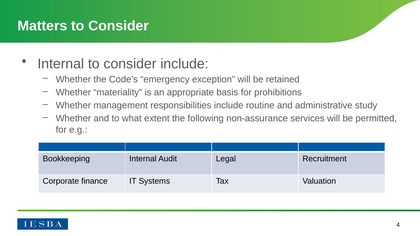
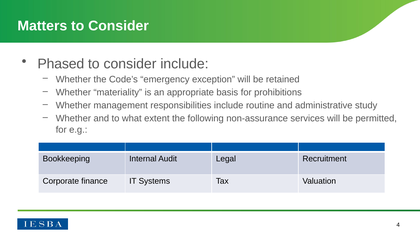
Internal: Internal -> Phased (61, 64)
